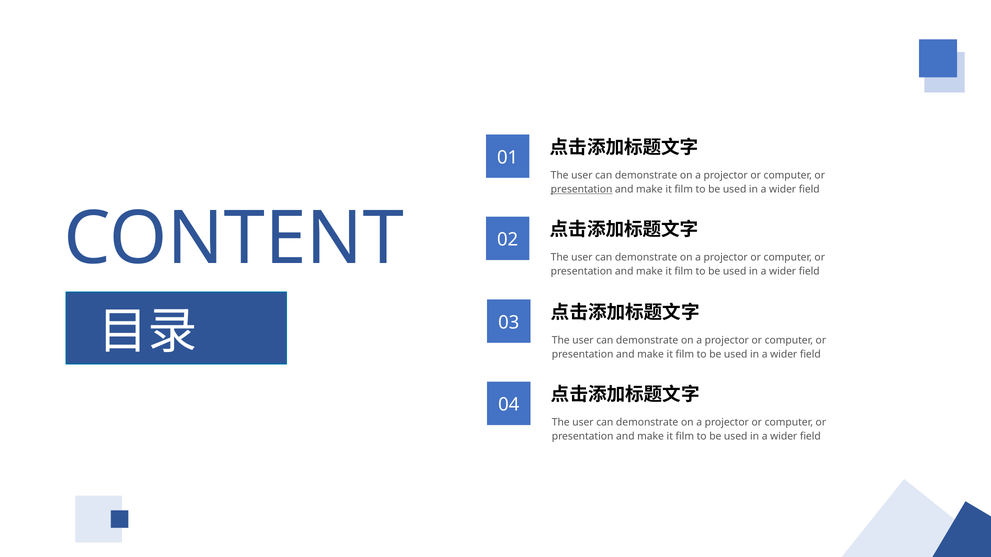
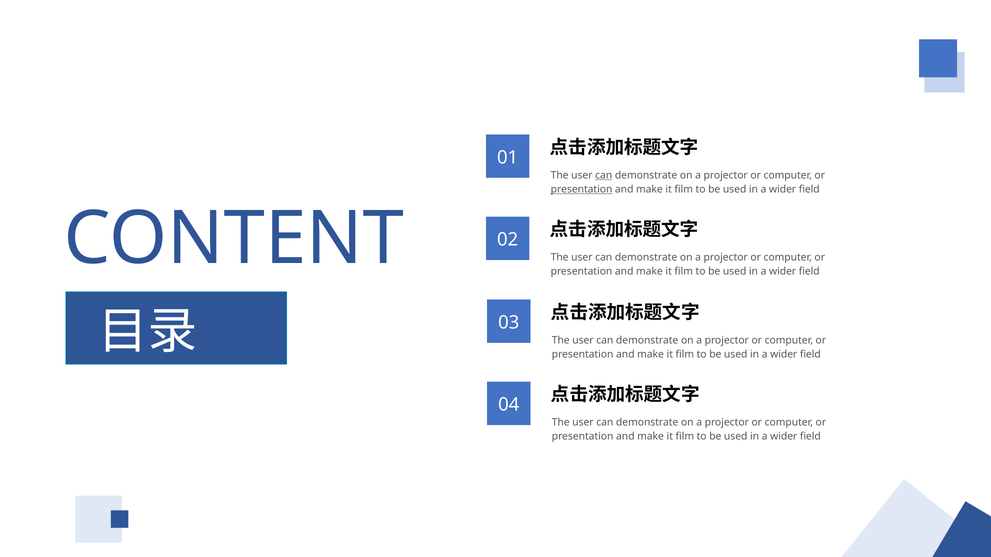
can underline: none -> present (604, 175)
